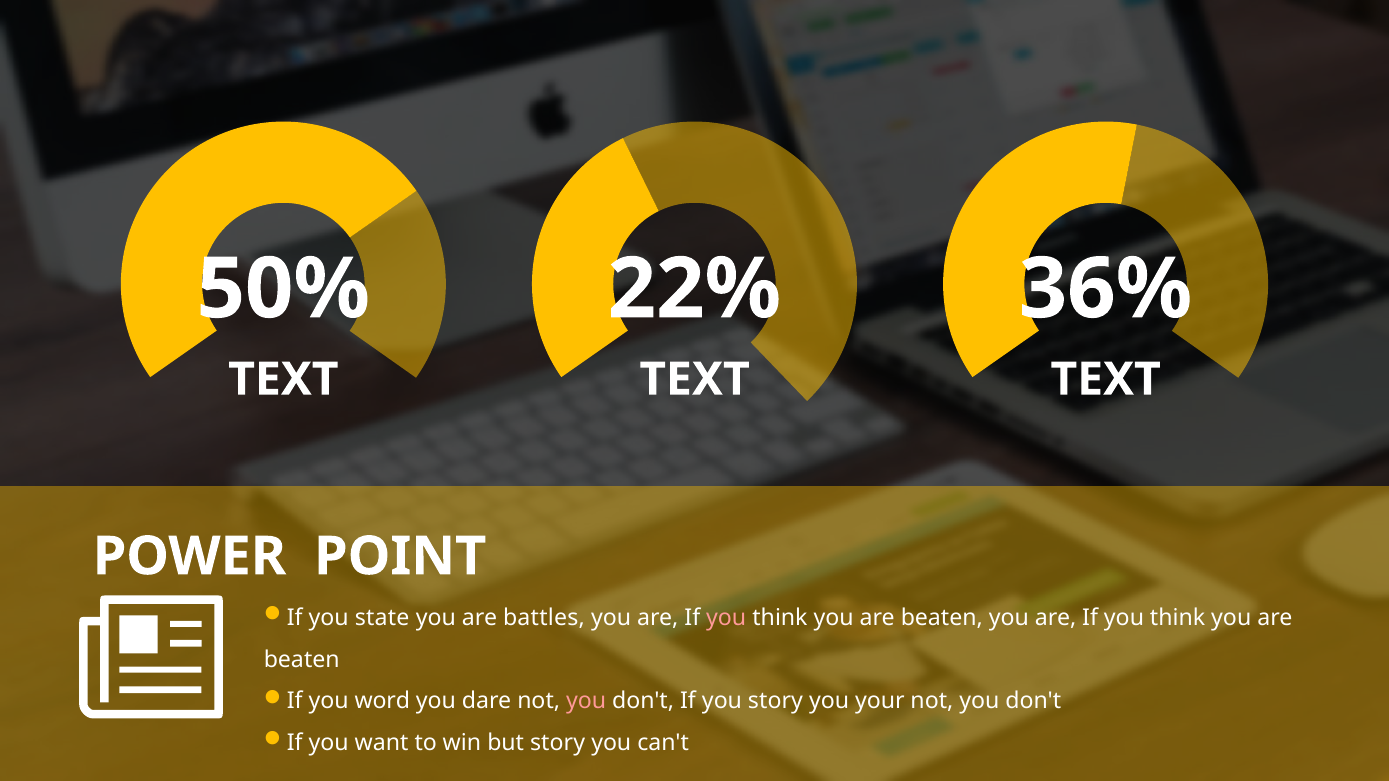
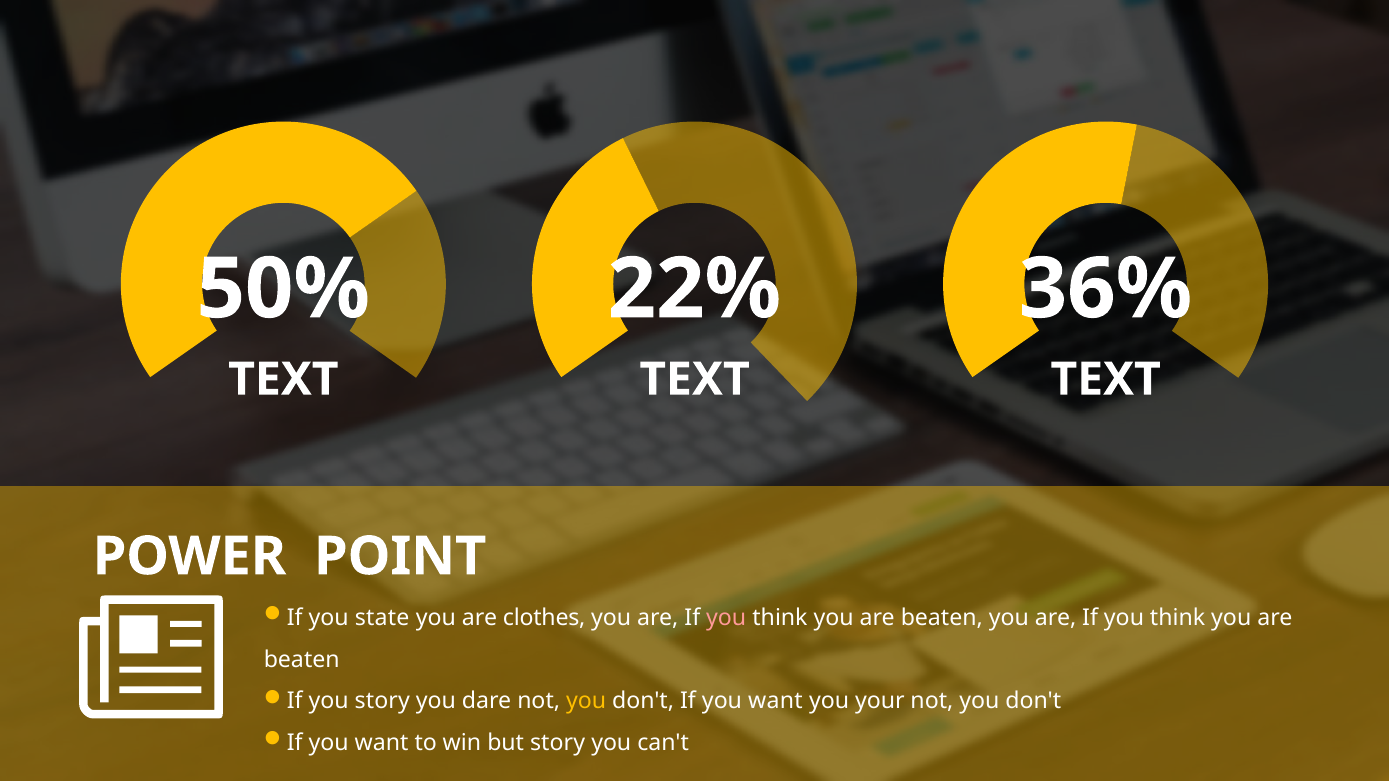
battles: battles -> clothes (544, 618)
you word: word -> story (382, 702)
you colour: pink -> yellow (586, 702)
don't If you story: story -> want (775, 702)
